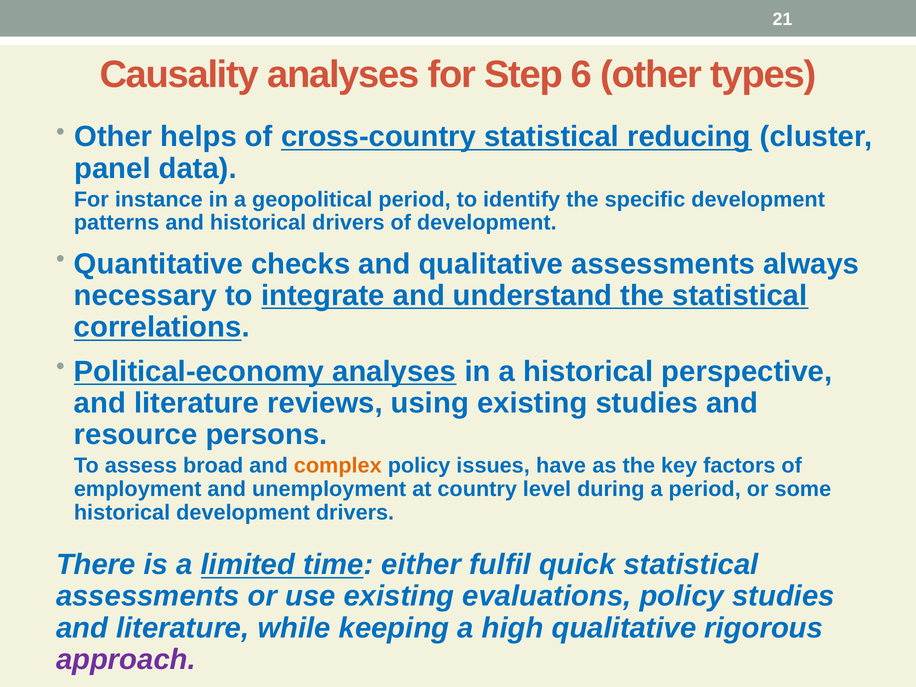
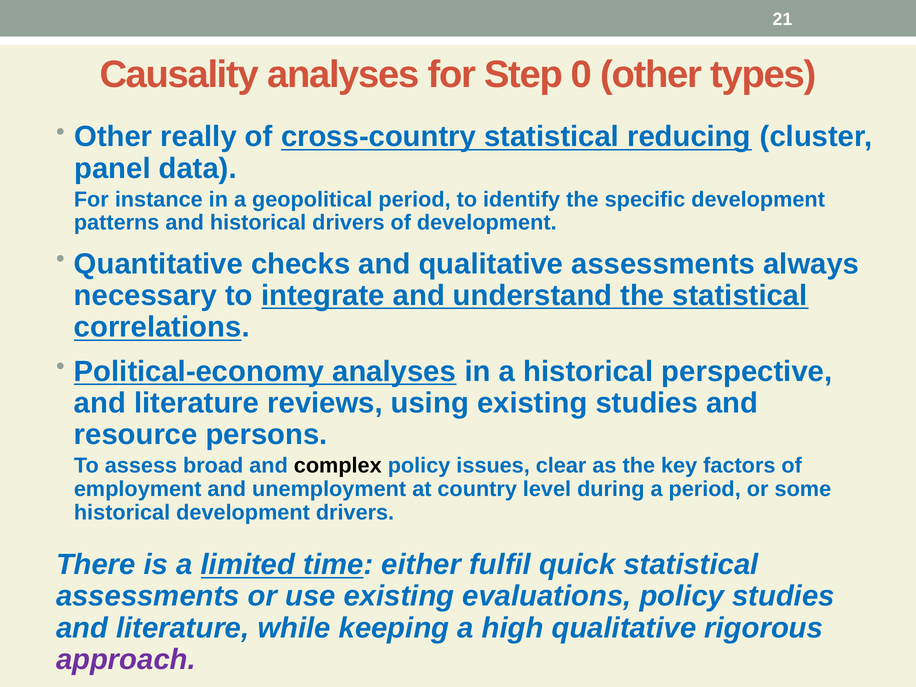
6: 6 -> 0 (582, 75)
helps: helps -> really (199, 137)
complex colour: orange -> black (338, 466)
have: have -> clear (561, 466)
